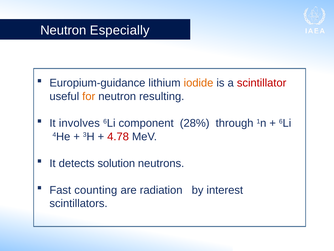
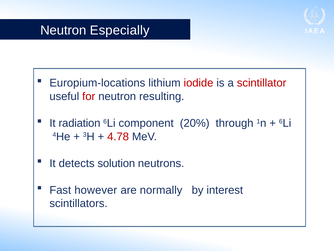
Europium-guidance: Europium-guidance -> Europium-locations (97, 83)
iodide colour: orange -> red (199, 83)
for colour: orange -> red (89, 96)
involves: involves -> radiation (79, 123)
28%: 28% -> 20% (195, 123)
counting: counting -> however (96, 190)
radiation: radiation -> normally (161, 190)
